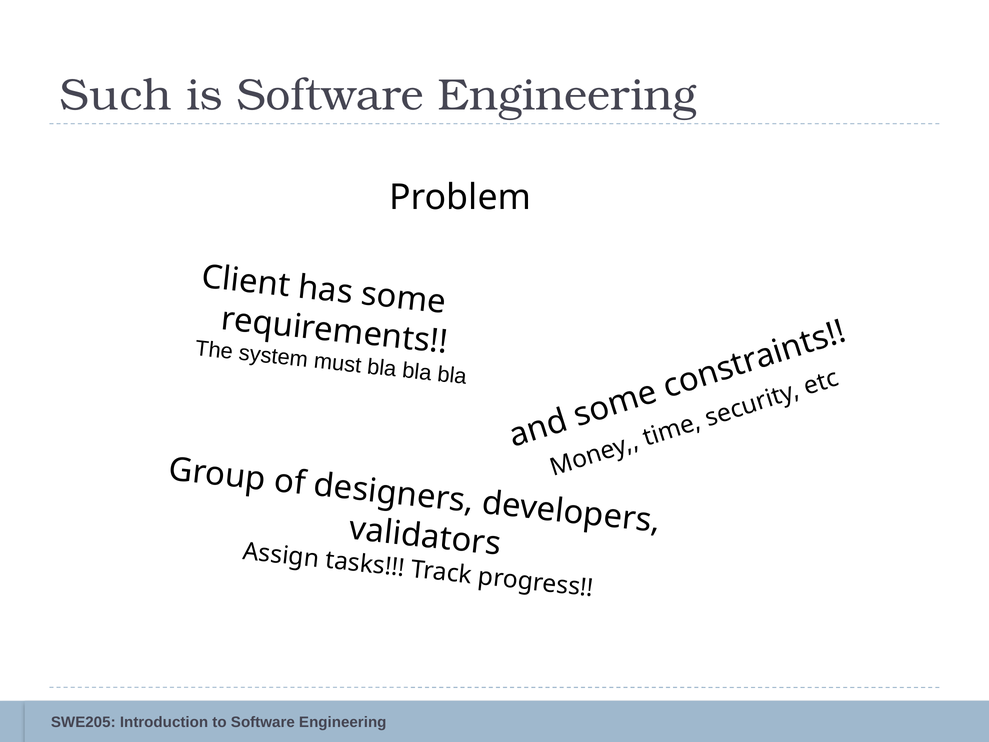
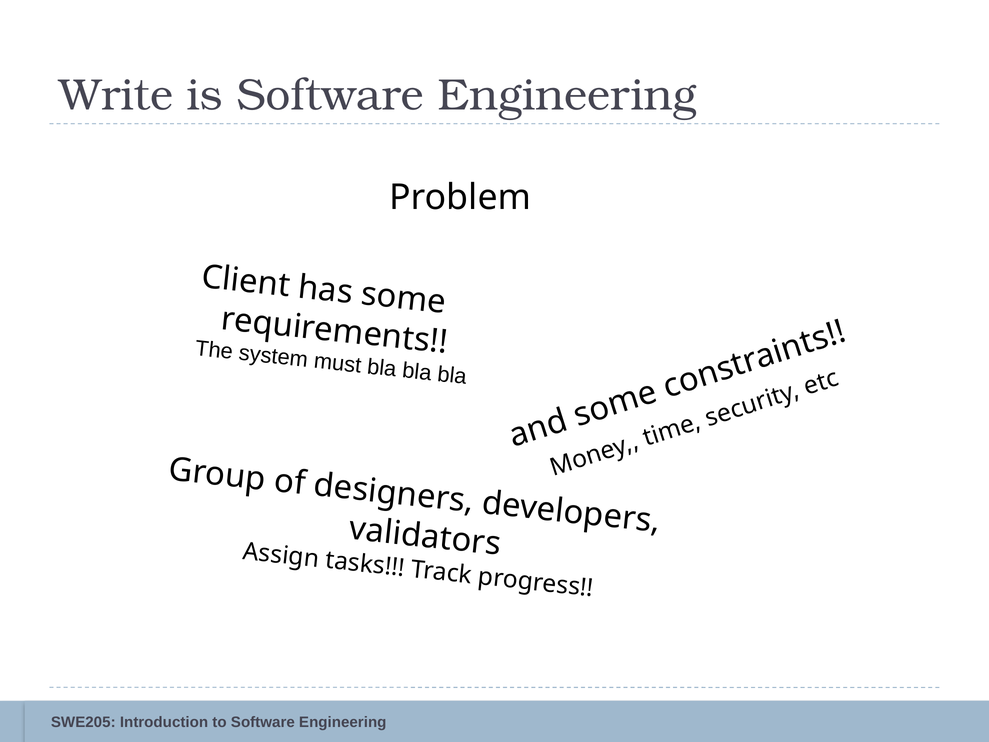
Such: Such -> Write (116, 95)
